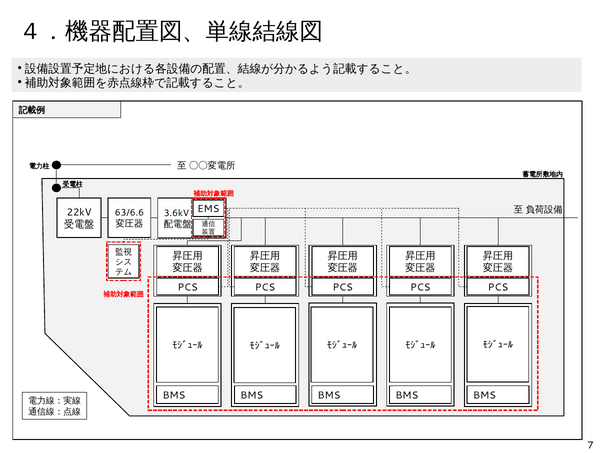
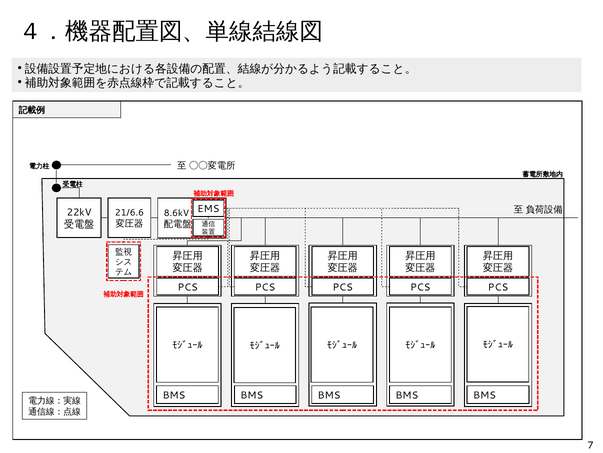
63/6.6: 63/6.6 -> 21/6.6 (129, 212)
3.6kV: 3.6kV -> 8.6kV (176, 213)
